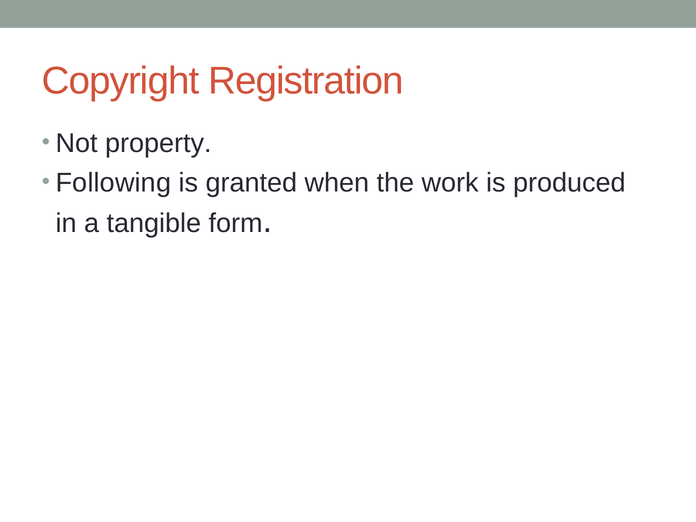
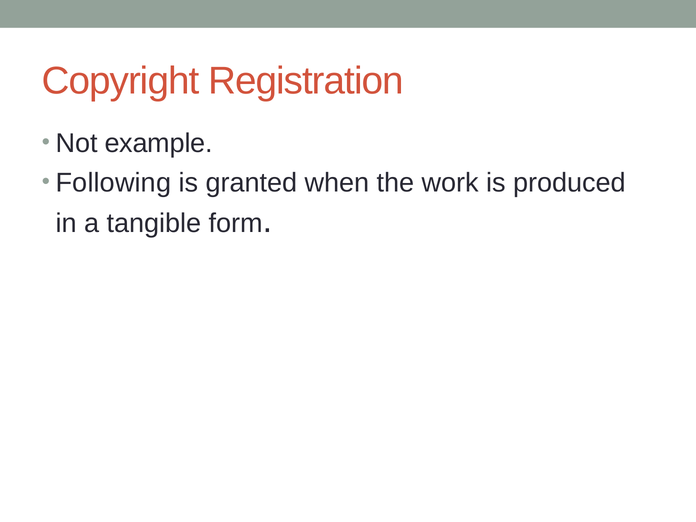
property: property -> example (159, 143)
